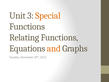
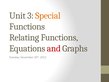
and colour: orange -> red (54, 48)
